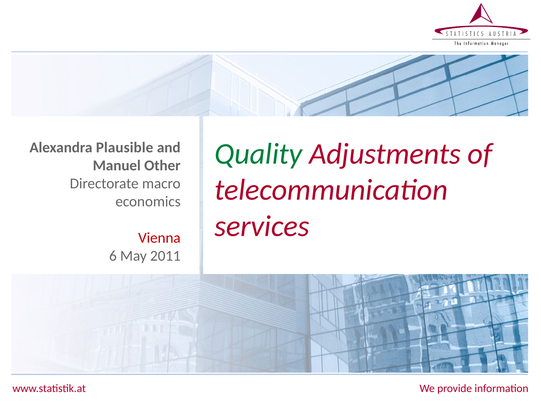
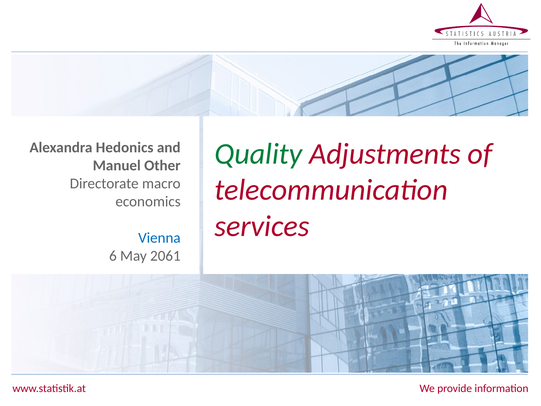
Plausible: Plausible -> Hedonics (125, 147)
Vienna colour: red -> blue (159, 238)
2011: 2011 -> 2061 (165, 256)
